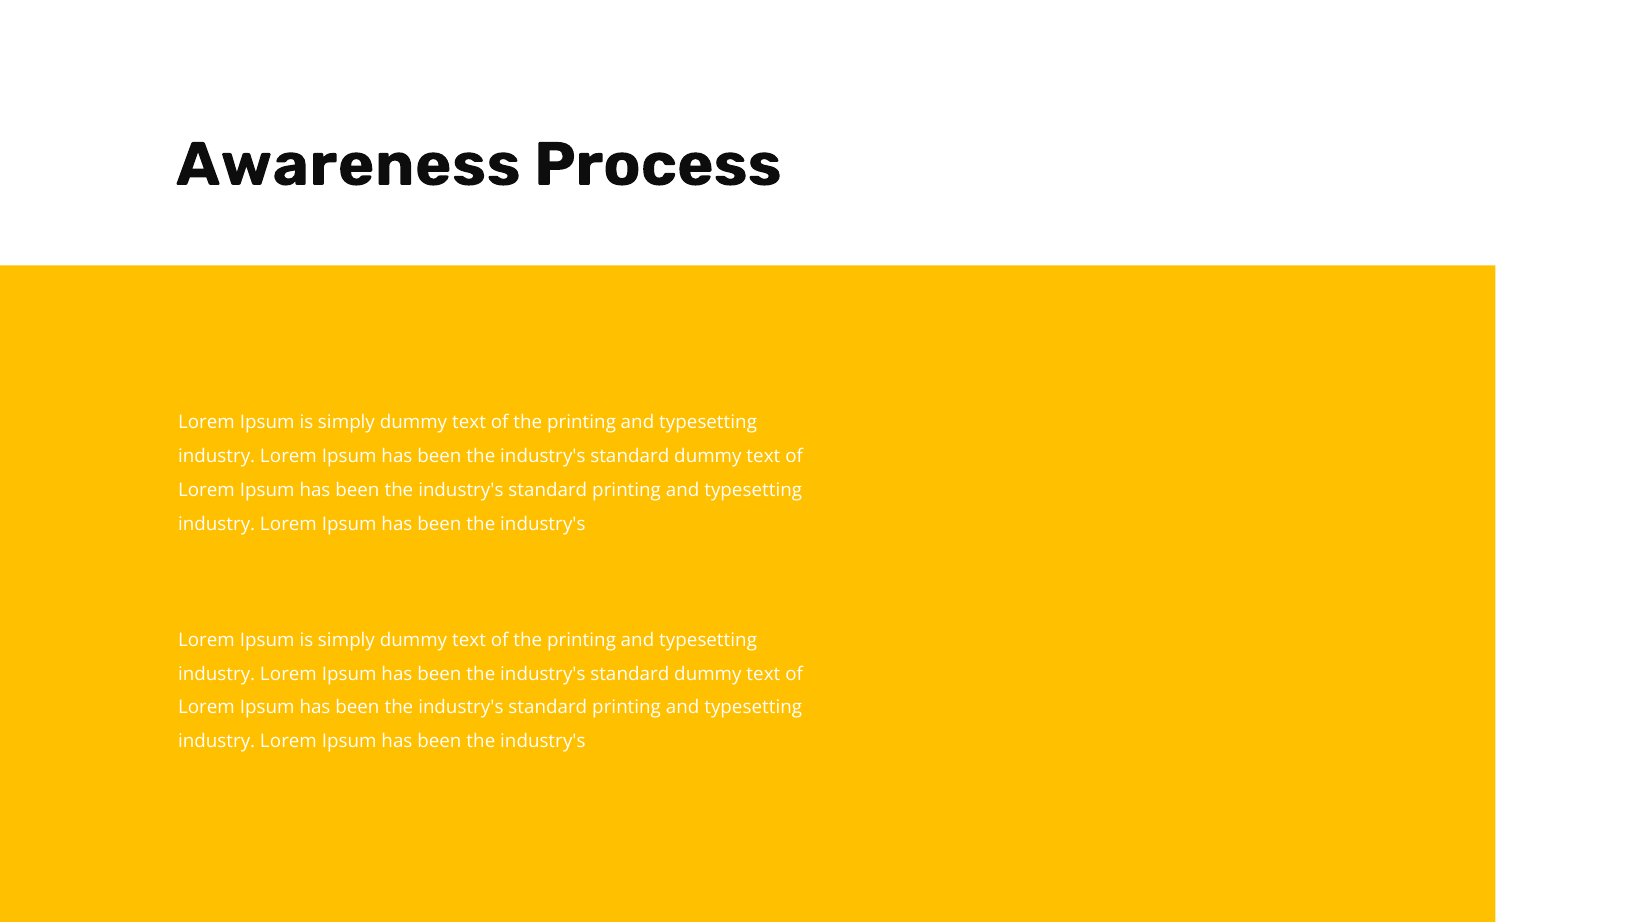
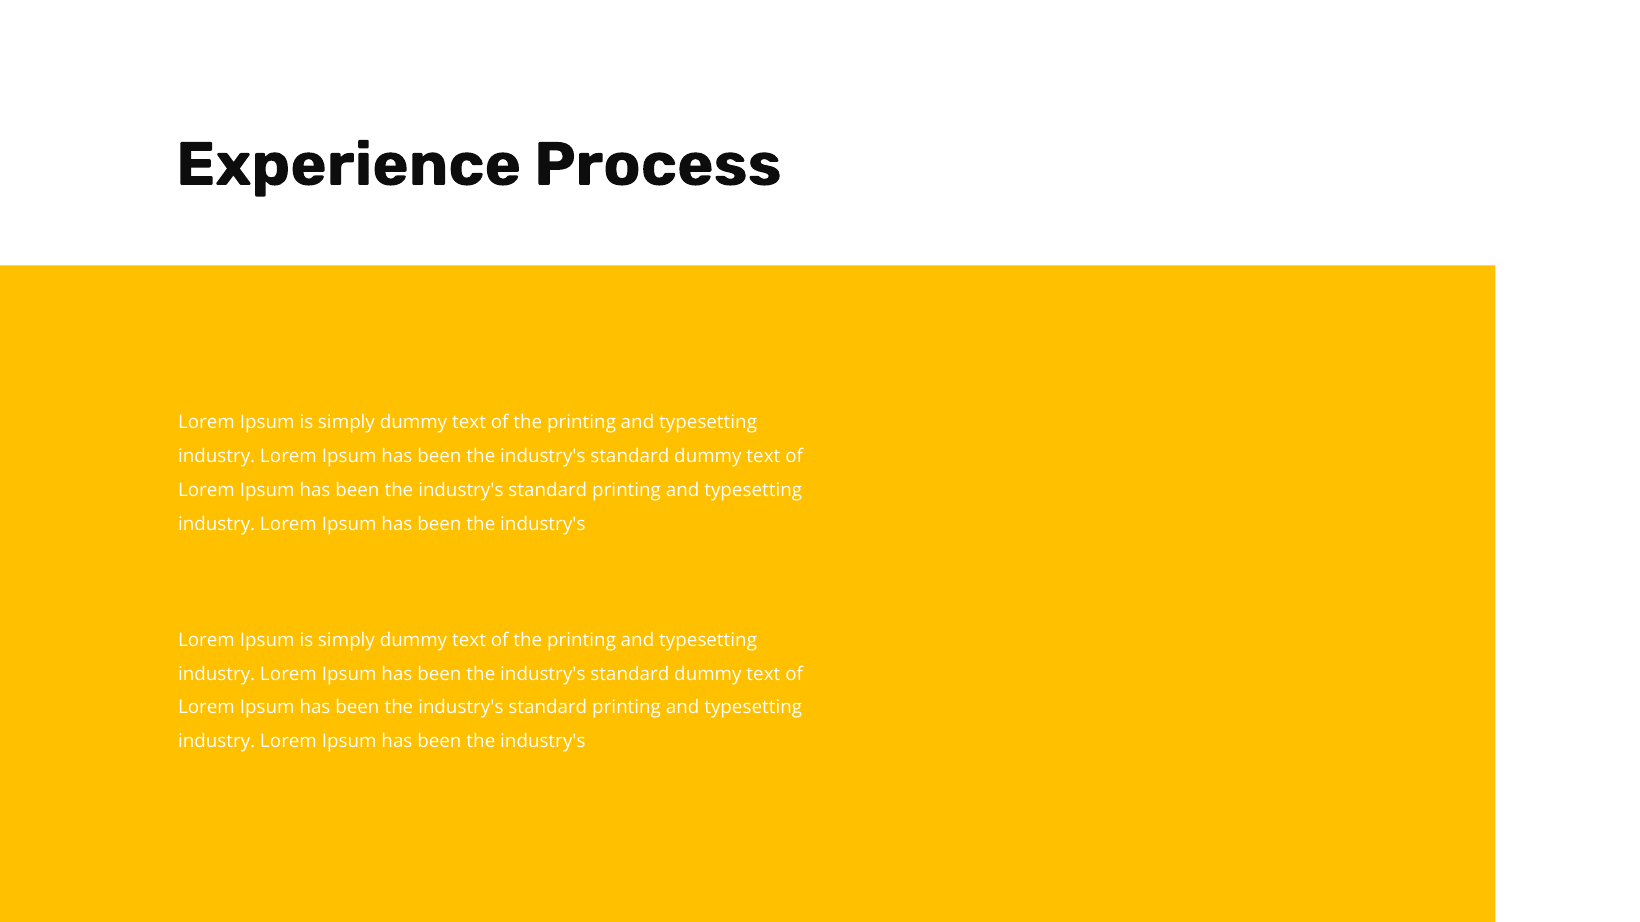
Awareness: Awareness -> Experience (349, 165)
